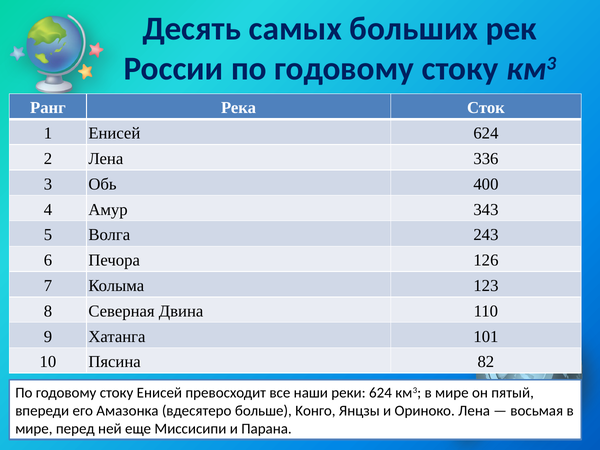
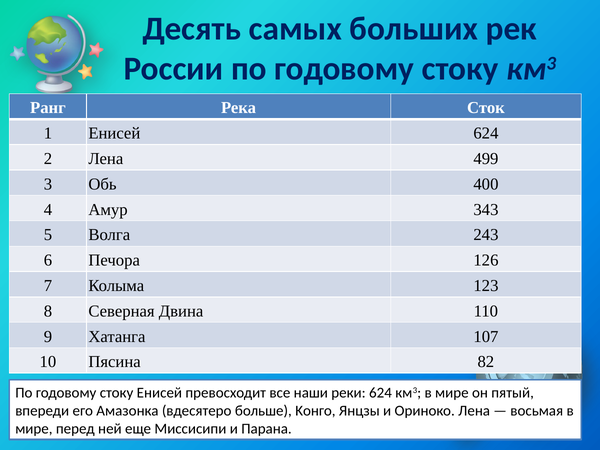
336: 336 -> 499 (486, 159)
101: 101 -> 107 (486, 337)
